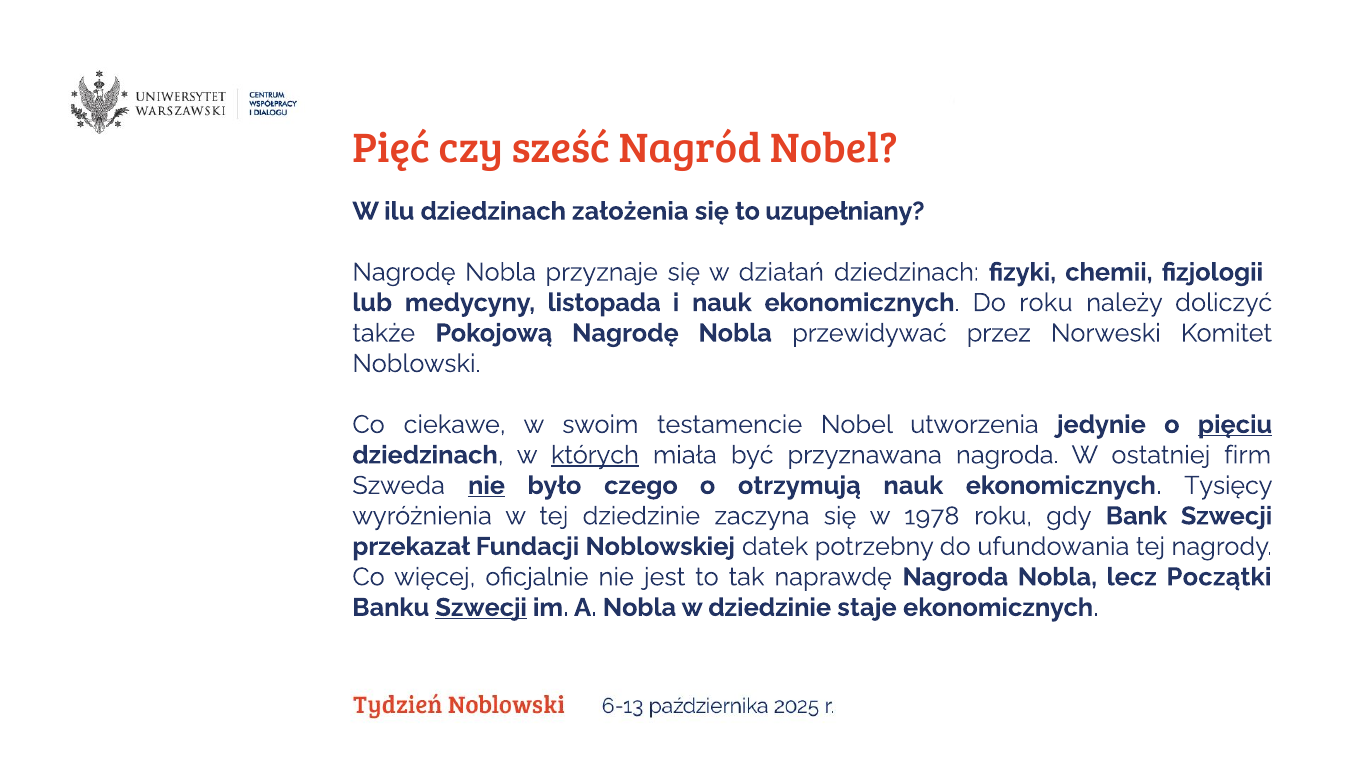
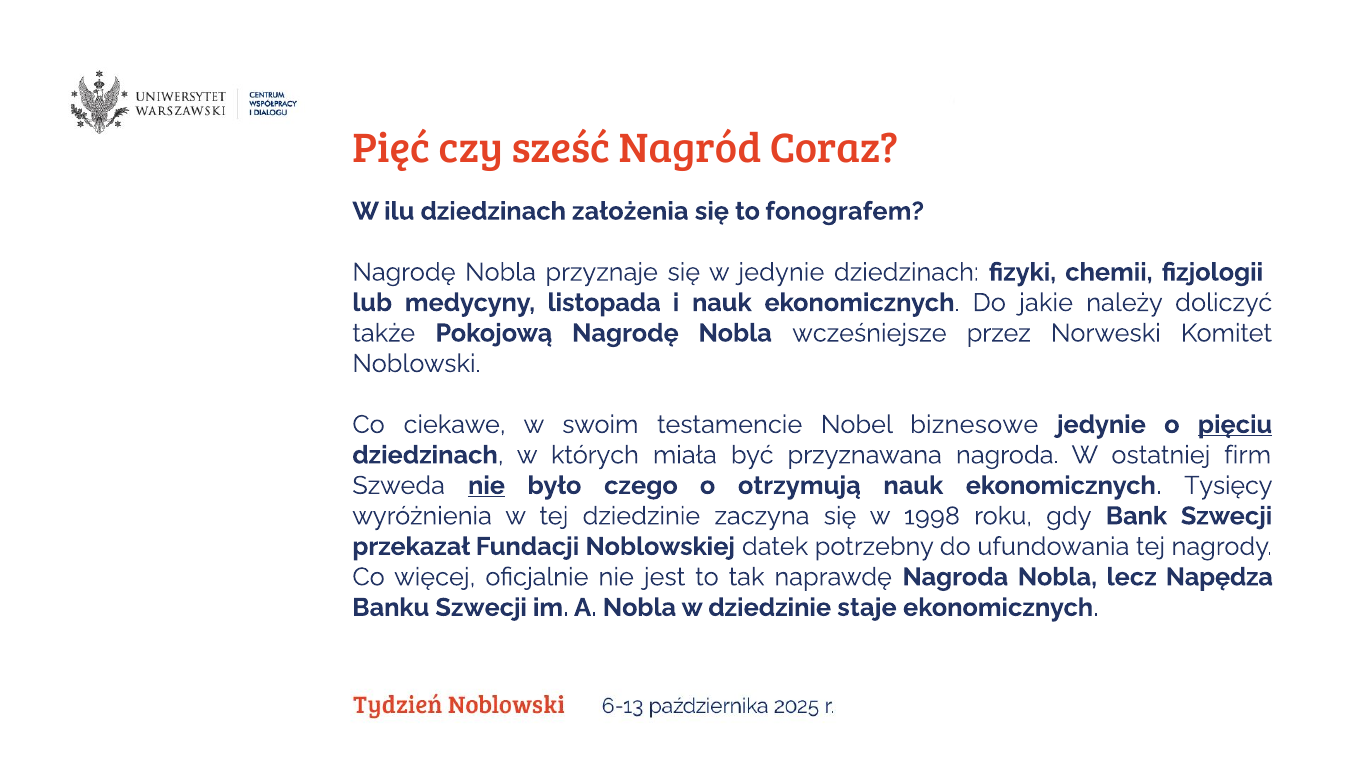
Nagród Nobel: Nobel -> Coraz (834, 148)
uzupełniany: uzupełniany -> fonografem (845, 211)
w działań: działań -> jedynie (781, 272)
Do roku: roku -> jakie (1046, 303)
przewidywać: przewidywać -> wcześniejsze (869, 333)
utworzenia: utworzenia -> biznesowe (974, 425)
których underline: present -> none (595, 455)
1978: 1978 -> 1998 (932, 516)
Początki: Początki -> Napędza (1219, 577)
Szwecji underline: present -> none (481, 608)
